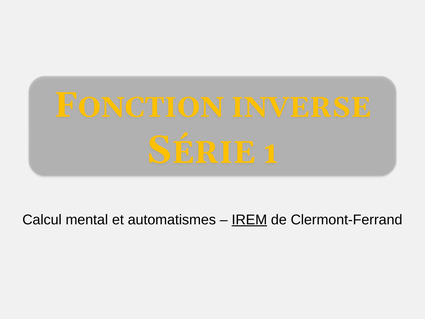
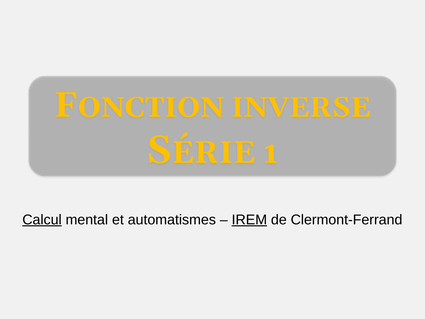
Calcul underline: none -> present (42, 220)
